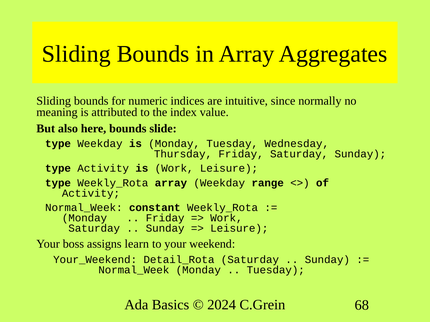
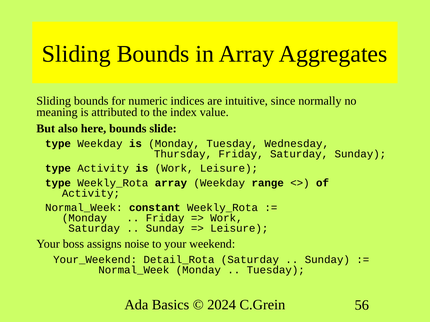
learn: learn -> noise (137, 244)
68: 68 -> 56 (362, 306)
